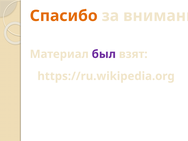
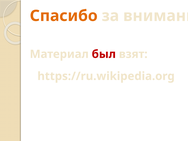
был colour: purple -> red (104, 54)
